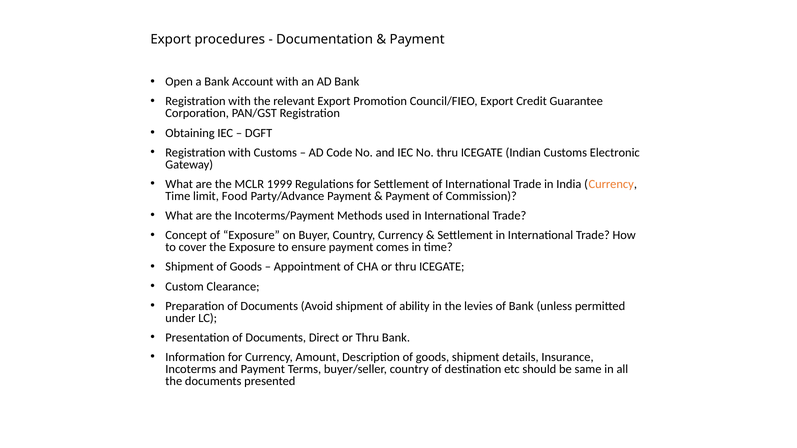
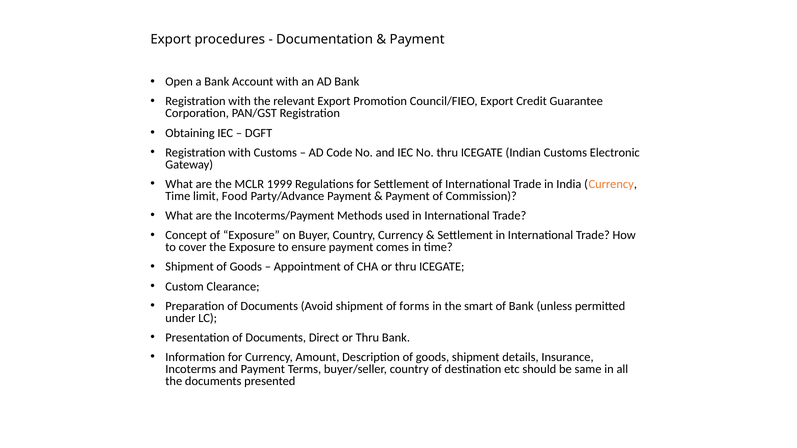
ability: ability -> forms (414, 306)
levies: levies -> smart (479, 306)
